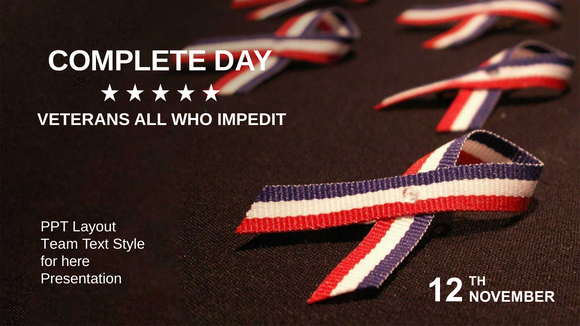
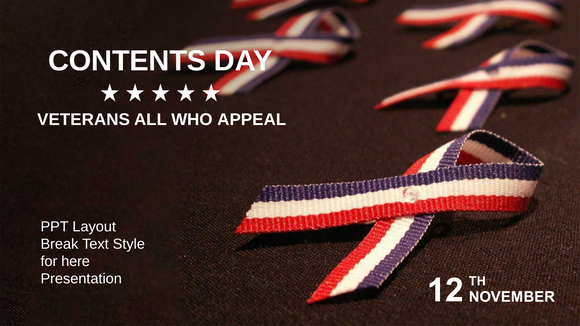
COMPLETE: COMPLETE -> CONTENTS (127, 61)
IMPEDIT: IMPEDIT -> APPEAL (252, 120)
Team: Team -> Break (59, 244)
